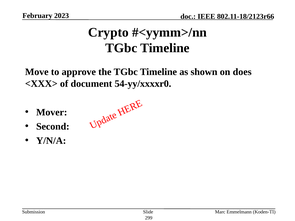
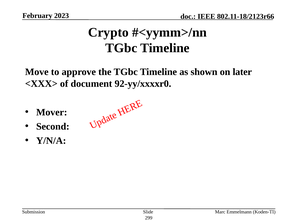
does: does -> later (242, 72)
54-yy/xxxxr0: 54-yy/xxxxr0 -> 92-yy/xxxxr0 (143, 84)
